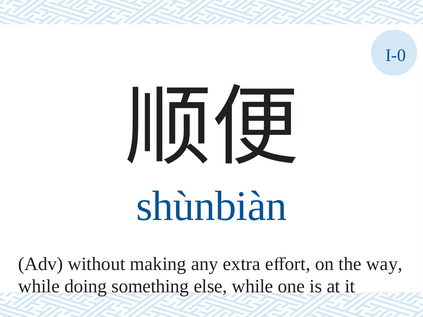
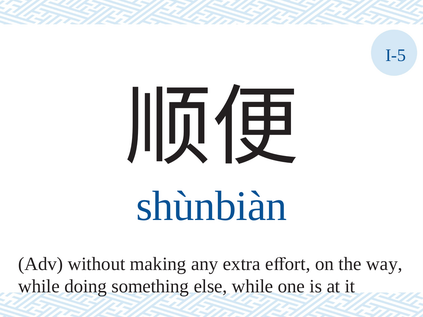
I-0: I-0 -> I-5 (396, 55)
